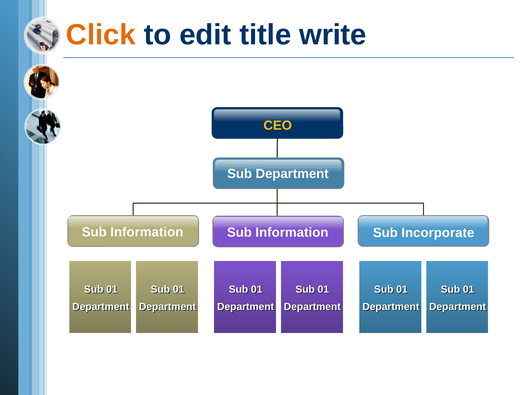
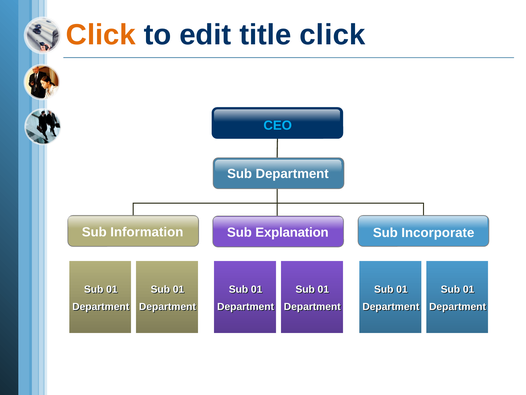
title write: write -> click (332, 35)
CEO colour: yellow -> light blue (278, 125)
Information: Information -> Explanation (292, 232)
